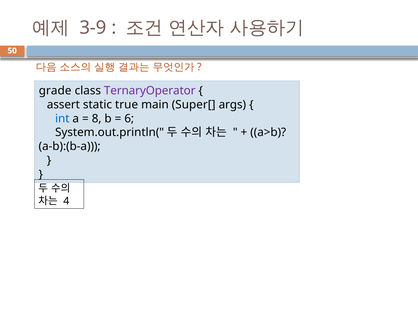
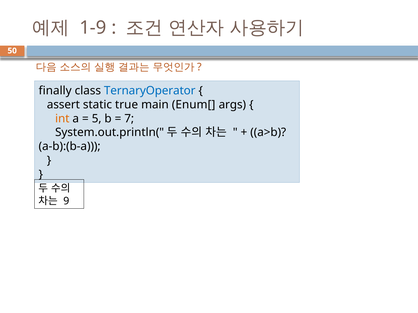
3-9: 3-9 -> 1-9 (93, 28)
grade: grade -> finally (55, 91)
TernaryOperator colour: purple -> blue (150, 91)
Super[: Super[ -> Enum[ (194, 105)
int colour: blue -> orange (62, 119)
8: 8 -> 5 (97, 119)
6: 6 -> 7 (129, 119)
4: 4 -> 9 (66, 201)
